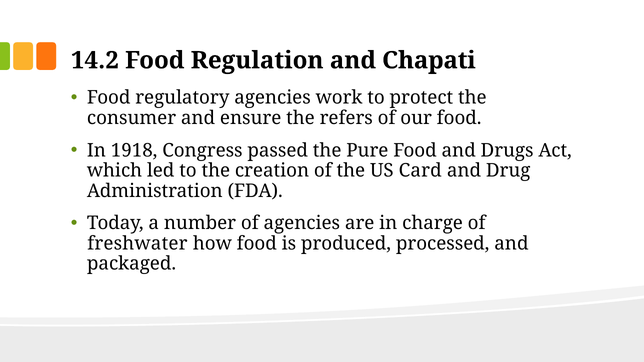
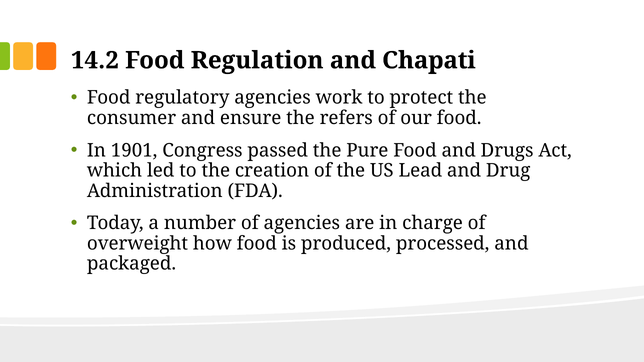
1918: 1918 -> 1901 (134, 150)
Card: Card -> Lead (420, 171)
freshwater: freshwater -> overweight (138, 244)
